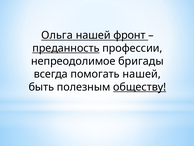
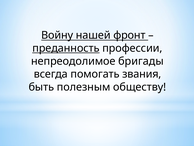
Ольга: Ольга -> Войну (57, 35)
помогать нашей: нашей -> звания (142, 74)
обществу underline: present -> none (140, 87)
